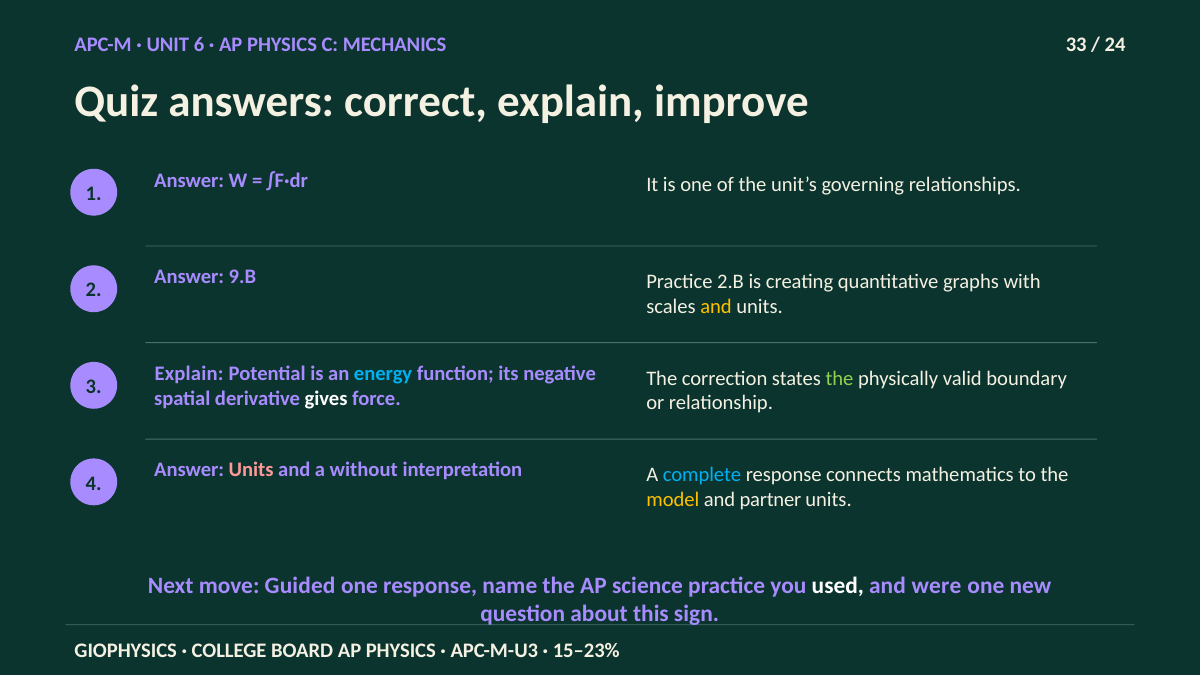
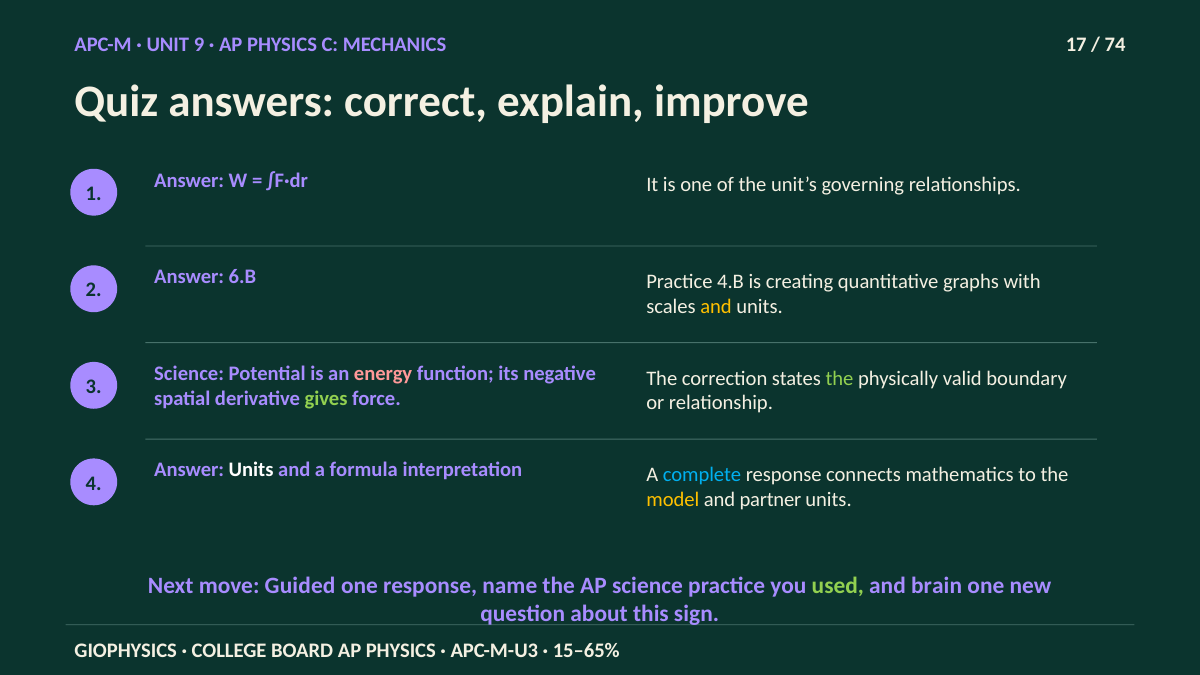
6: 6 -> 9 (199, 44)
33: 33 -> 17 (1076, 44)
24: 24 -> 74 (1115, 44)
9.B: 9.B -> 6.B (242, 277)
2.B: 2.B -> 4.B (731, 282)
Explain: Explain -> Science (189, 374)
energy colour: light blue -> pink (383, 374)
gives colour: white -> light green (326, 398)
Units colour: pink -> white (251, 470)
without: without -> formula (364, 470)
used colour: white -> light green (838, 585)
were: were -> brain (937, 585)
15–23%: 15–23% -> 15–65% (586, 651)
